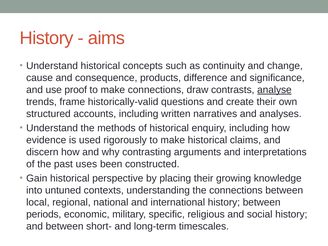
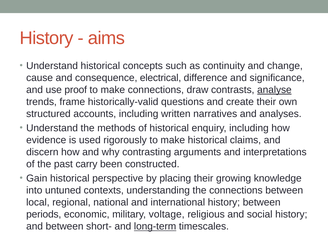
products: products -> electrical (161, 78)
uses: uses -> carry (87, 164)
specific: specific -> voltage (167, 214)
long-term underline: none -> present (155, 226)
